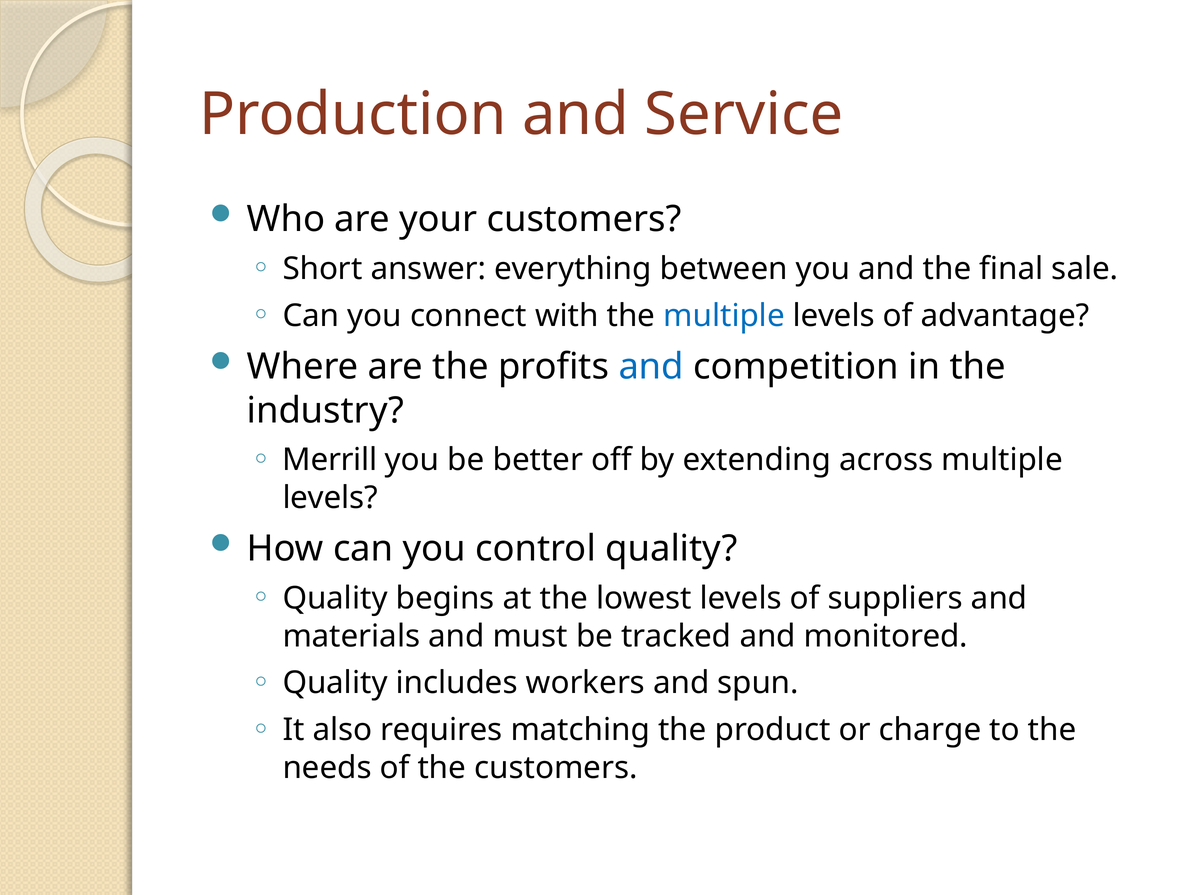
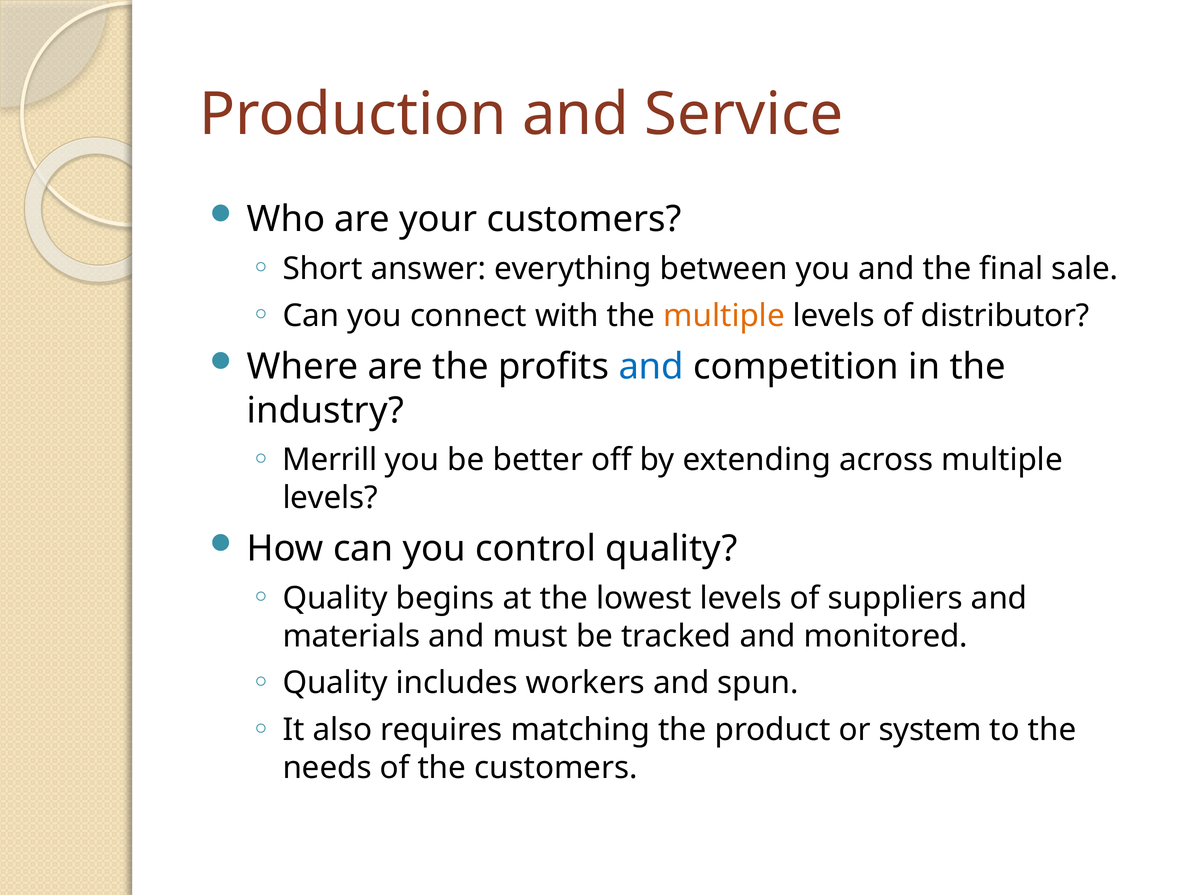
multiple colour: blue -> orange (724, 316)
advantage: advantage -> distributor (1005, 316)
charge: charge -> system (930, 730)
